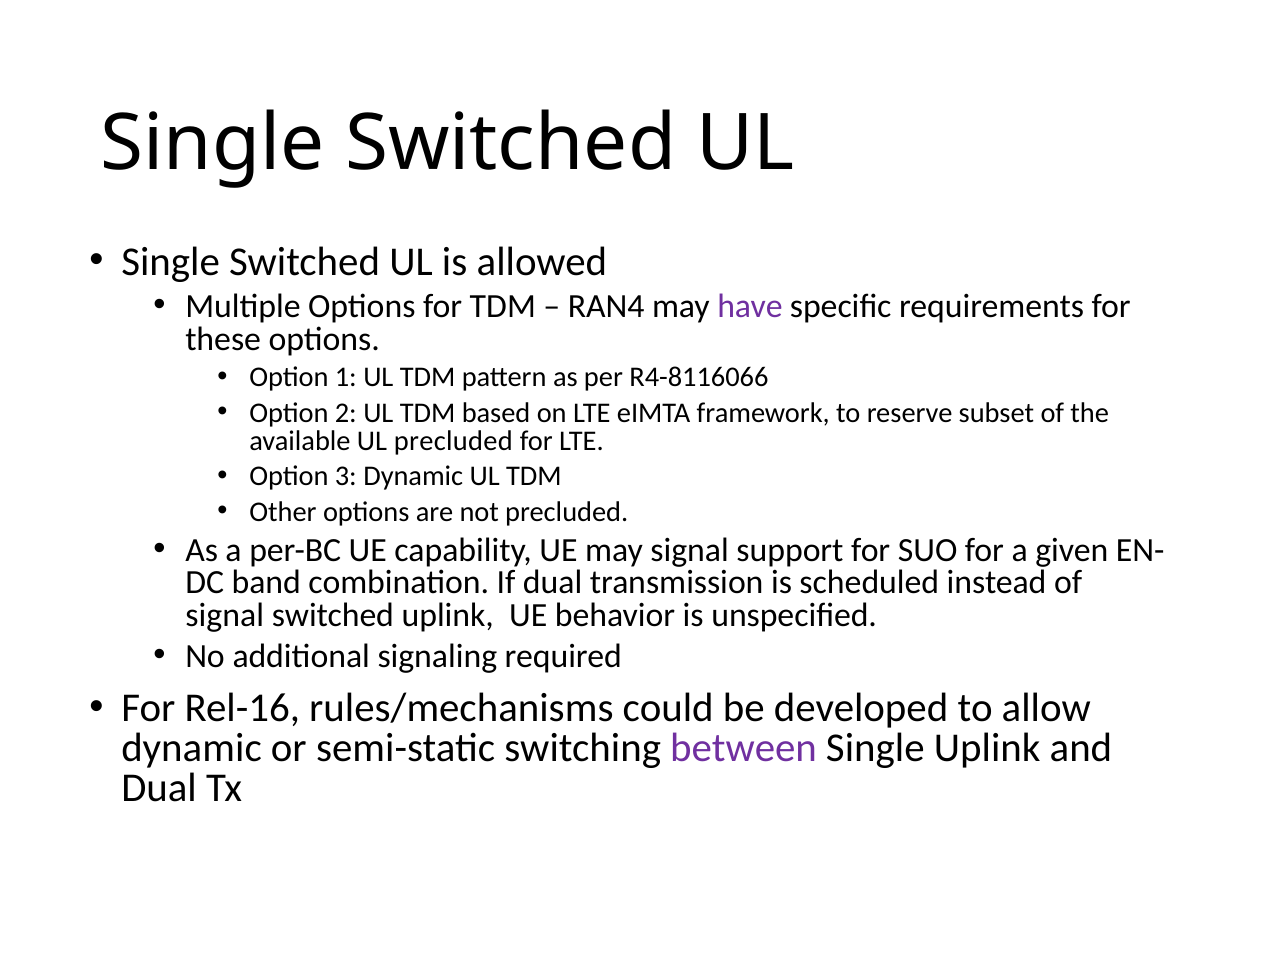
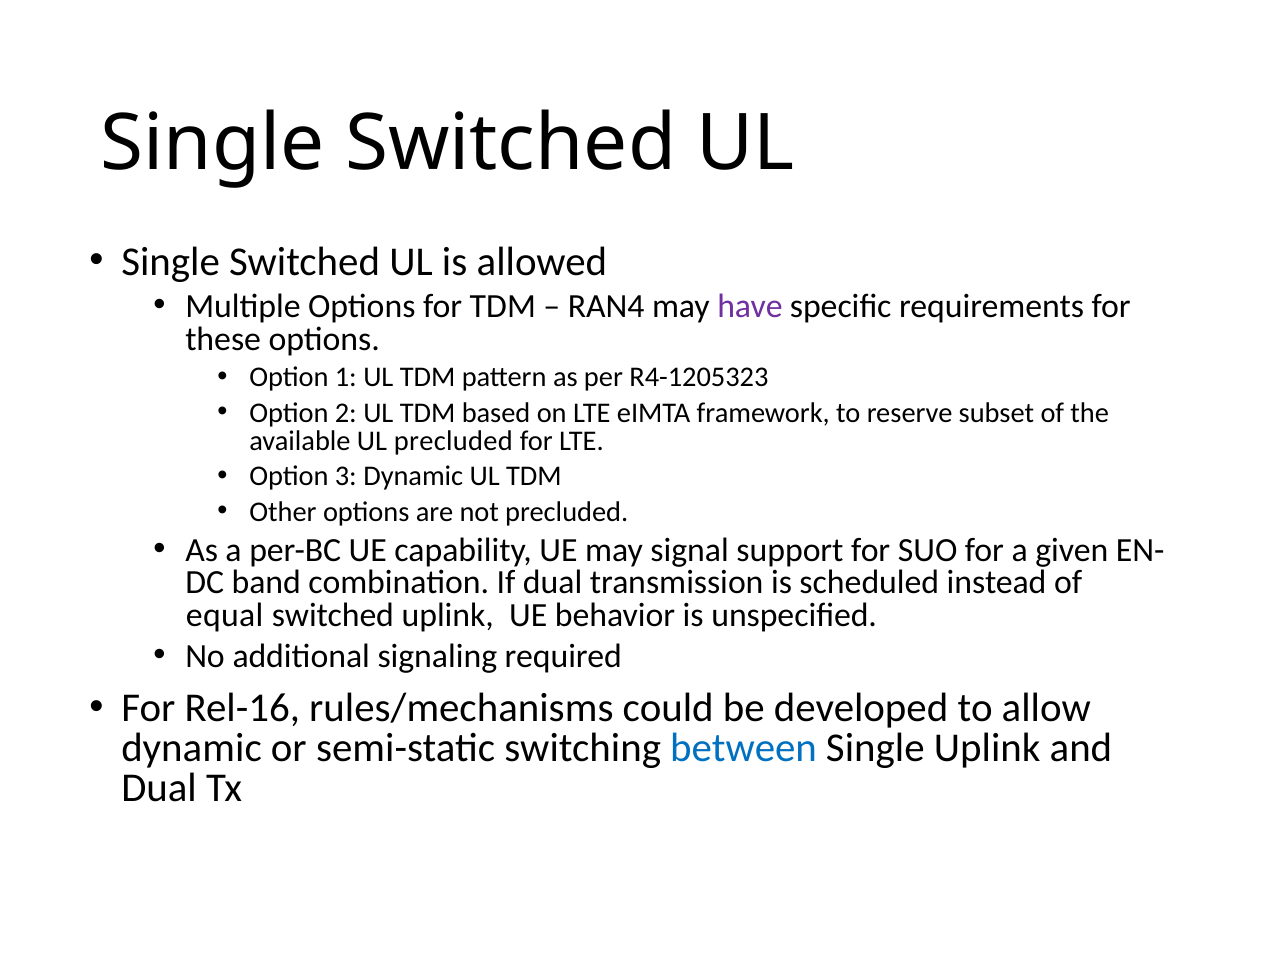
R4-8116066: R4-8116066 -> R4-1205323 (699, 377)
signal: signal -> equal (225, 615)
between colour: purple -> blue (744, 748)
